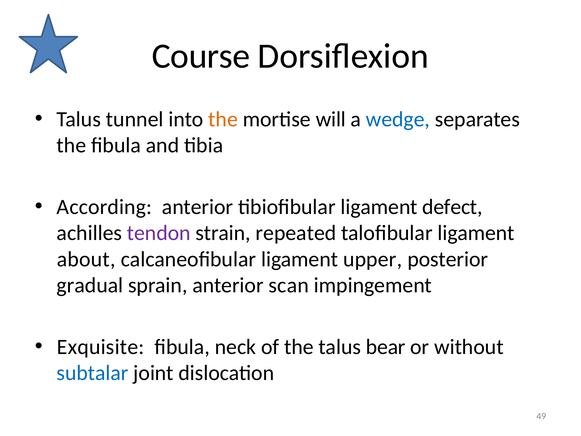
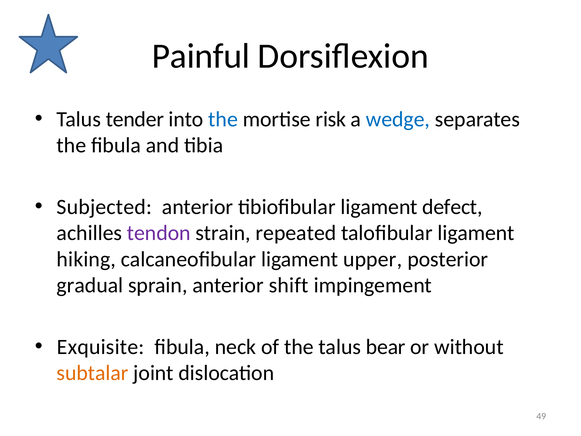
Course: Course -> Painful (201, 56)
tunnel: tunnel -> tender (135, 119)
the colour: orange -> blue (223, 119)
will: will -> risk (331, 119)
According: According -> Subjected (104, 207)
about: about -> hiking (86, 259)
scan: scan -> shift (289, 285)
subtalar colour: blue -> orange (93, 373)
